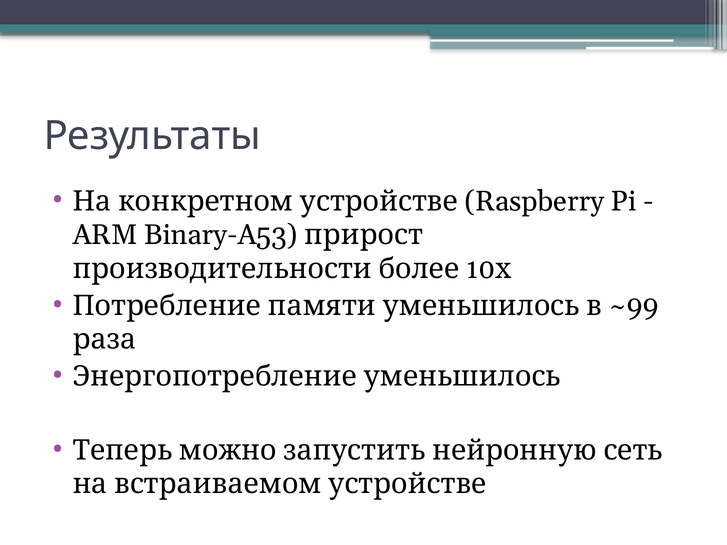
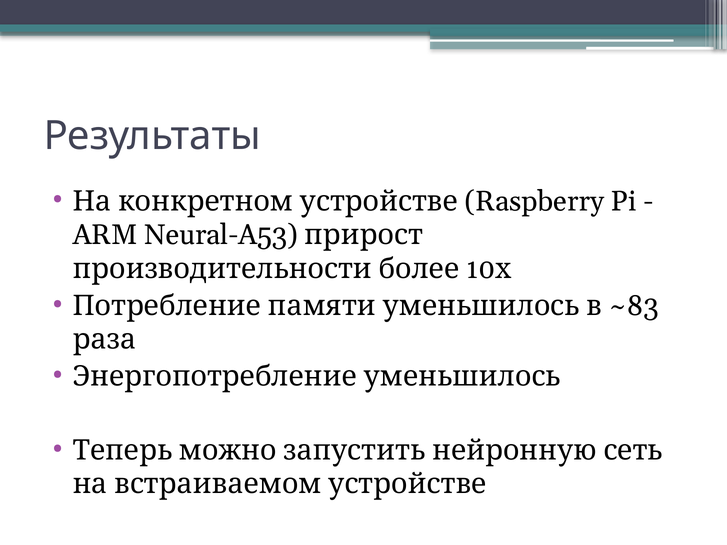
Binary-A53: Binary-A53 -> Neural-A53 (221, 235)
~99: ~99 -> ~83 (634, 306)
